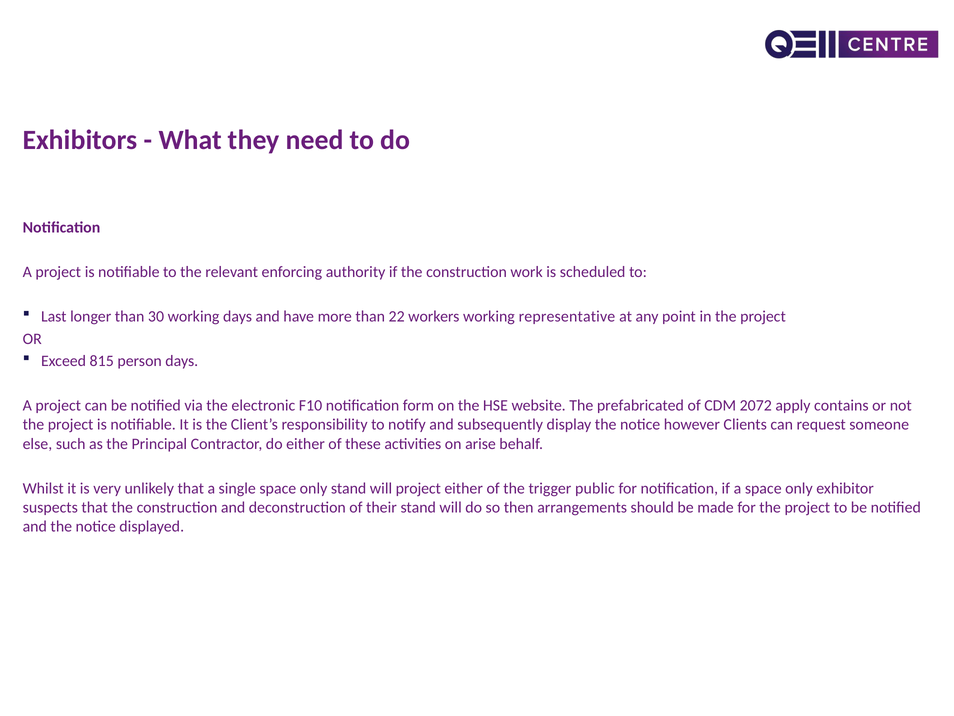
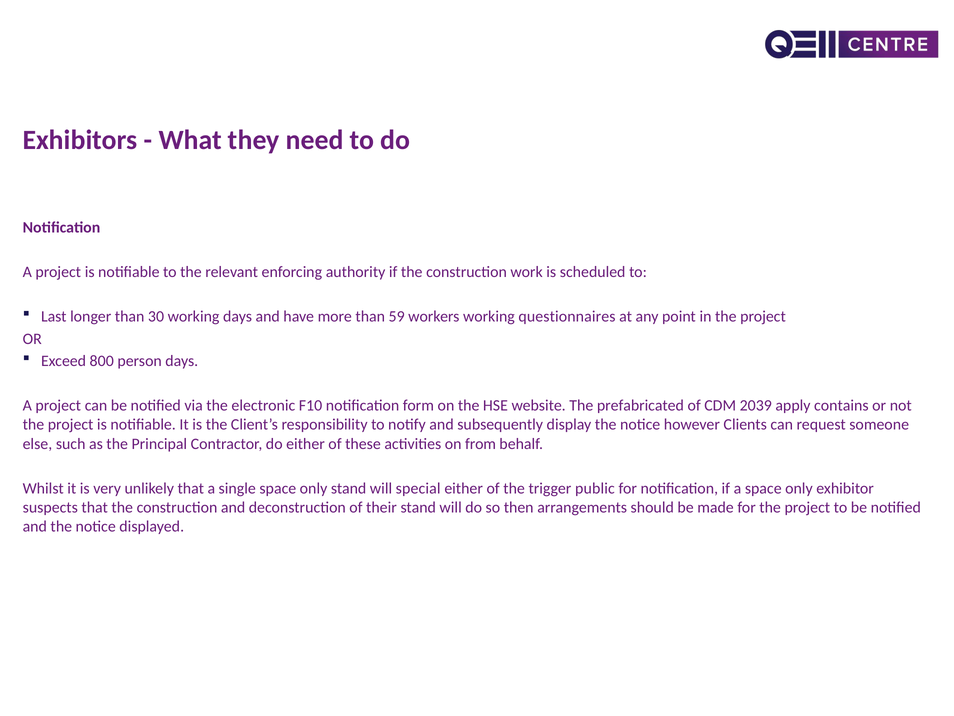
22: 22 -> 59 (397, 316)
representative: representative -> questionnaires (567, 316)
815: 815 -> 800 (102, 361)
2072: 2072 -> 2039 (756, 405)
arise: arise -> from (481, 444)
will project: project -> special (418, 488)
